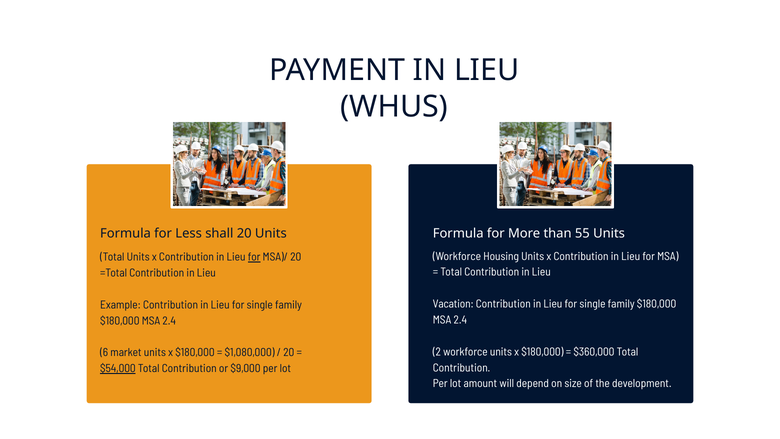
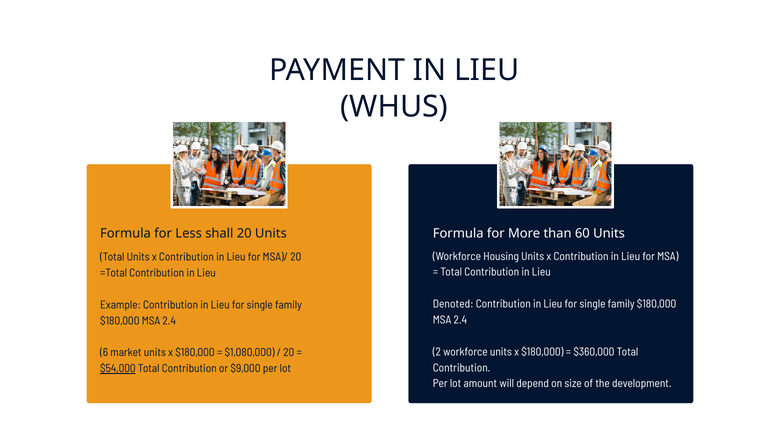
55: 55 -> 60 (582, 233)
for underline: present -> none (254, 257)
Vacation: Vacation -> Denoted (453, 304)
